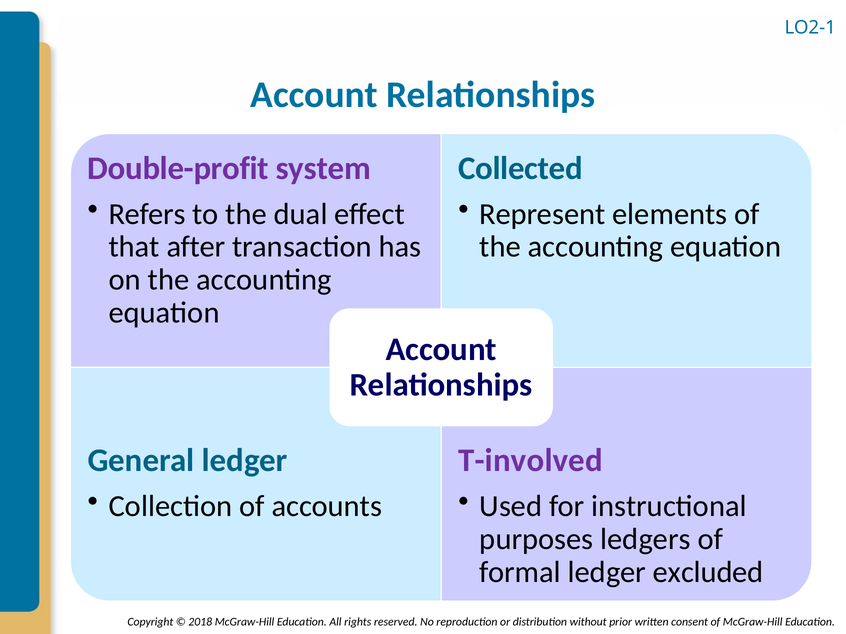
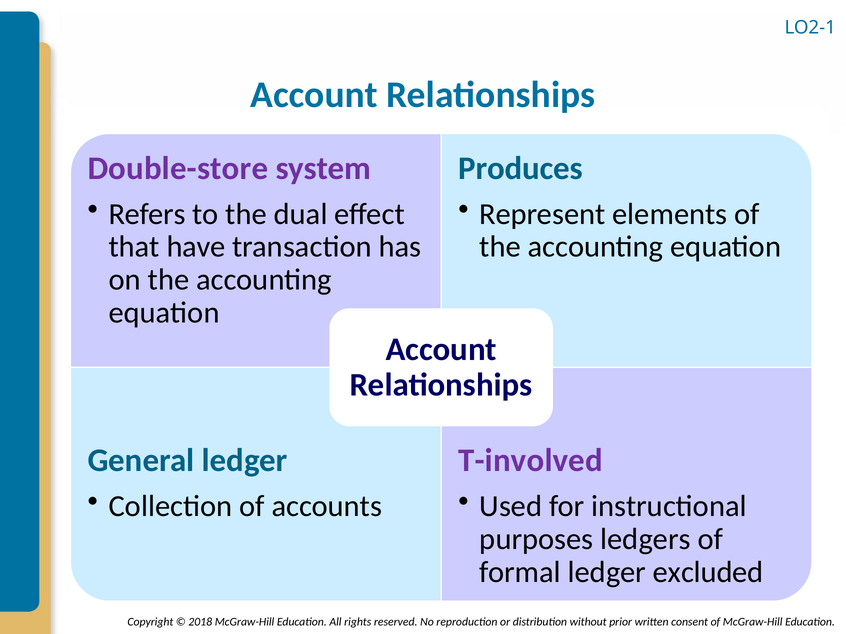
Double-profit: Double-profit -> Double-store (178, 168)
Collected: Collected -> Produces (520, 168)
after: after -> have (196, 247)
